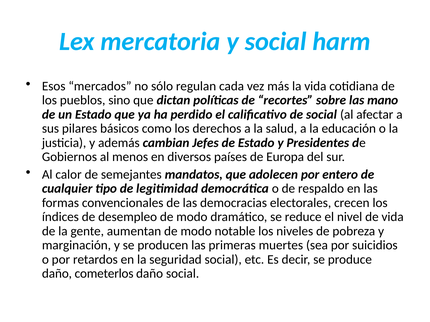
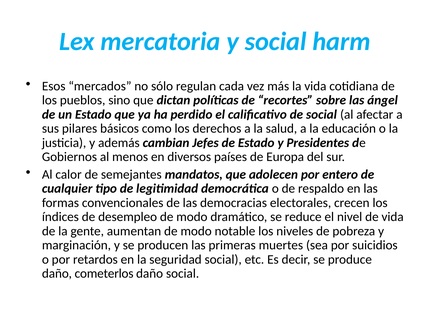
mano: mano -> ángel (383, 100)
